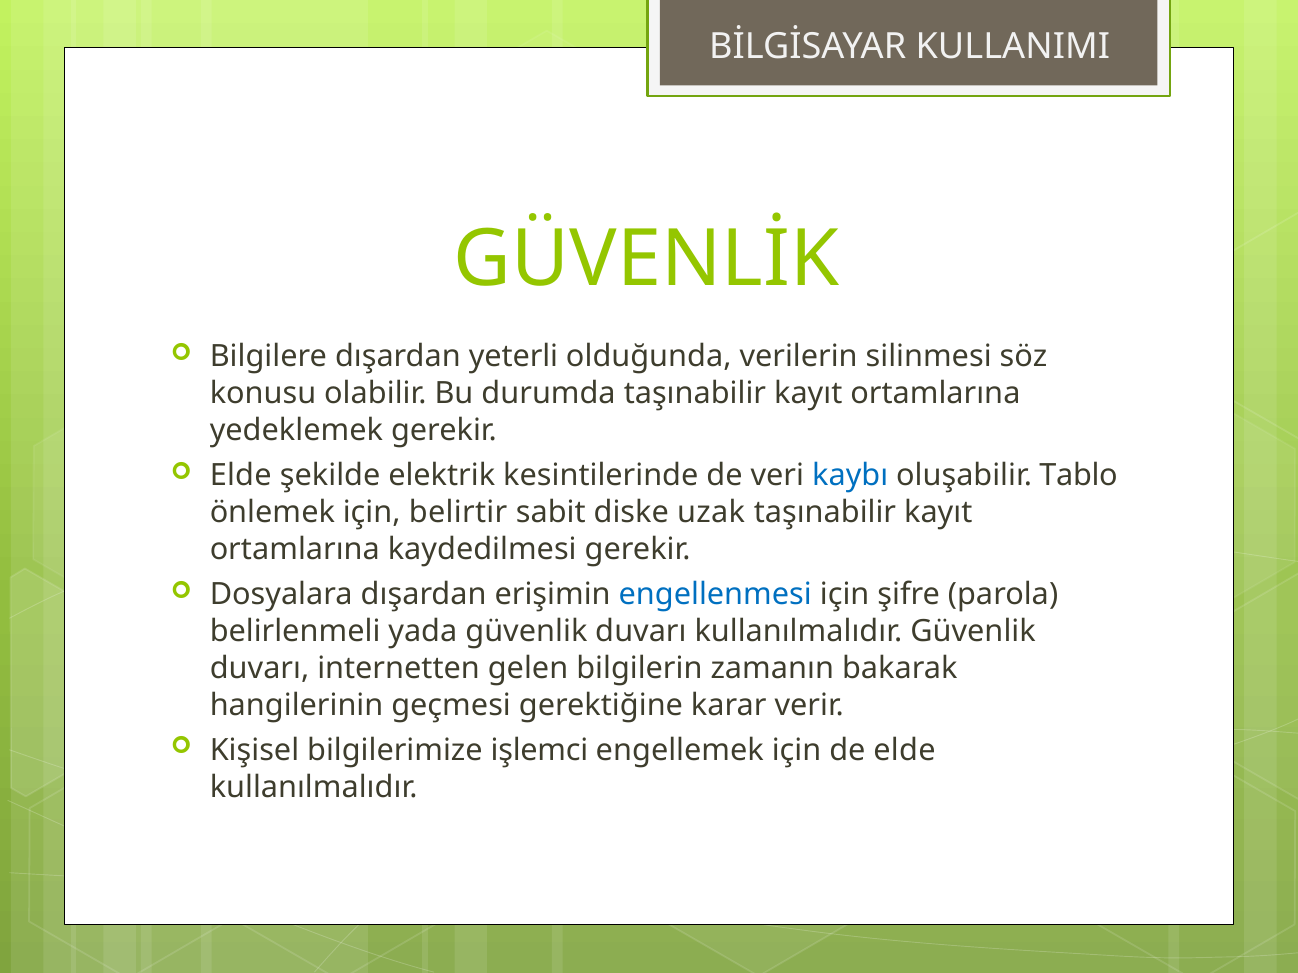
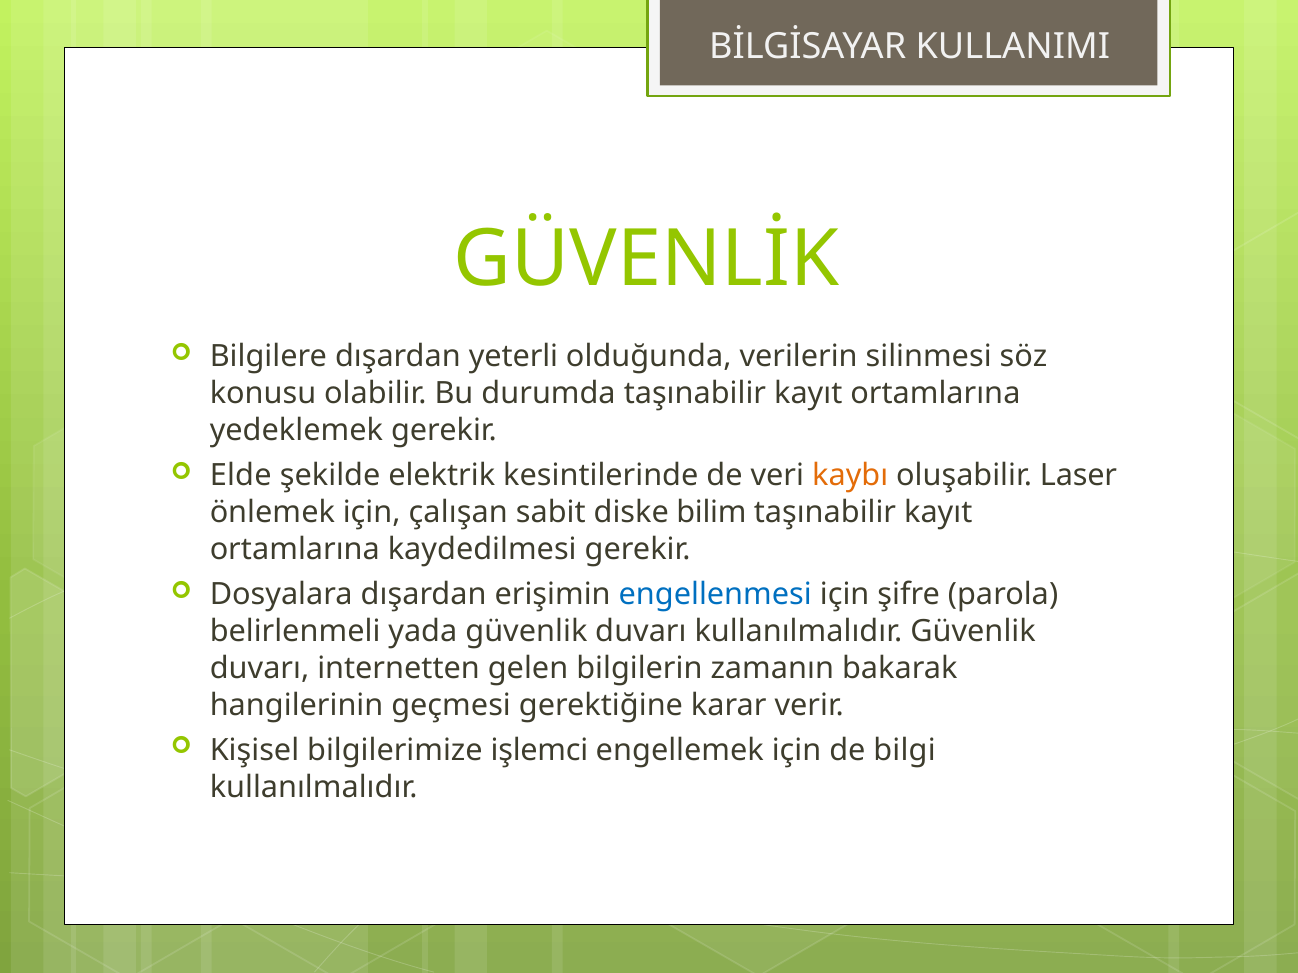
kaybı colour: blue -> orange (850, 476)
Tablo: Tablo -> Laser (1079, 476)
belirtir: belirtir -> çalışan (458, 513)
uzak: uzak -> bilim (711, 513)
de elde: elde -> bilgi (905, 751)
